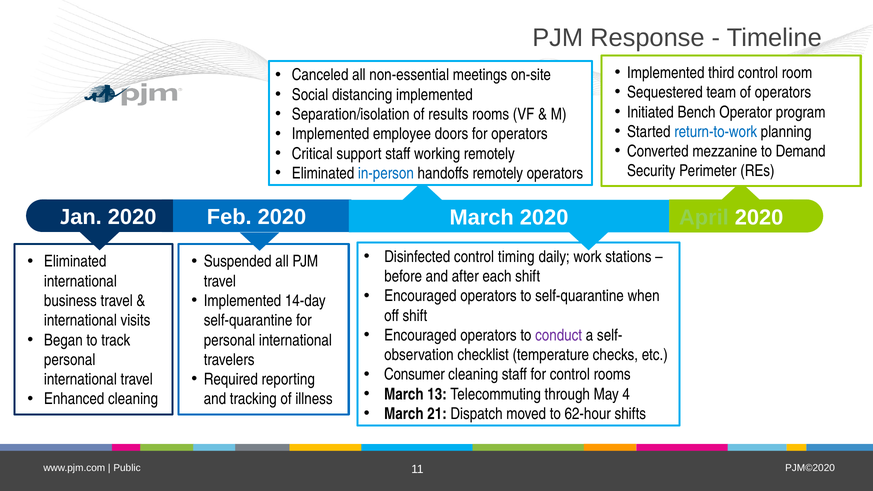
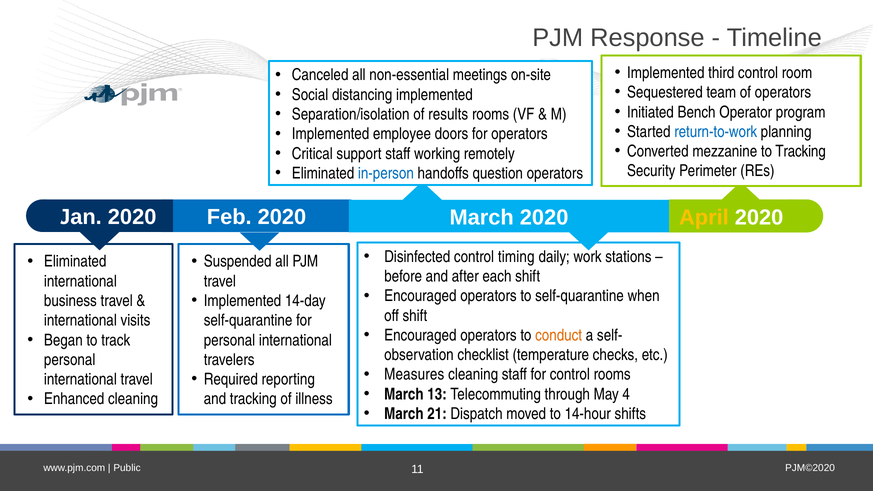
to Demand: Demand -> Tracking (801, 151)
handoffs remotely: remotely -> question (498, 173)
April colour: light green -> yellow (704, 217)
conduct colour: purple -> orange (559, 335)
Consumer: Consumer -> Measures (414, 375)
62-hour: 62-hour -> 14-hour (588, 414)
